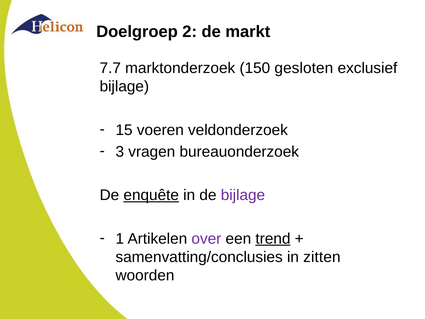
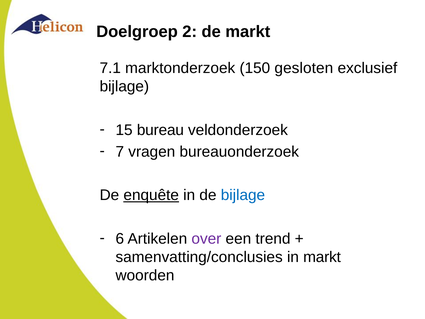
7.7: 7.7 -> 7.1 (110, 68)
voeren: voeren -> bureau (160, 130)
3: 3 -> 7 (120, 152)
bijlage colour: purple -> blue (243, 195)
1: 1 -> 6 (120, 238)
trend underline: present -> none (273, 238)
in zitten: zitten -> markt (322, 257)
